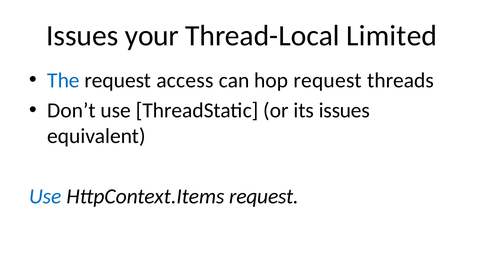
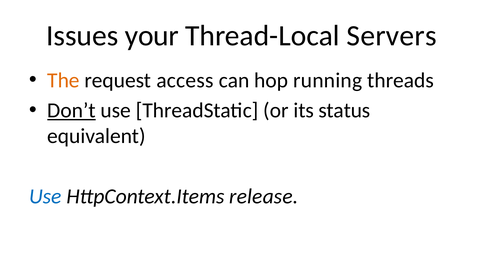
Limited: Limited -> Servers (392, 36)
The colour: blue -> orange (63, 80)
hop request: request -> running (328, 80)
Don’t underline: none -> present (71, 110)
its issues: issues -> status (344, 110)
HttpContext.Items request: request -> release (264, 197)
